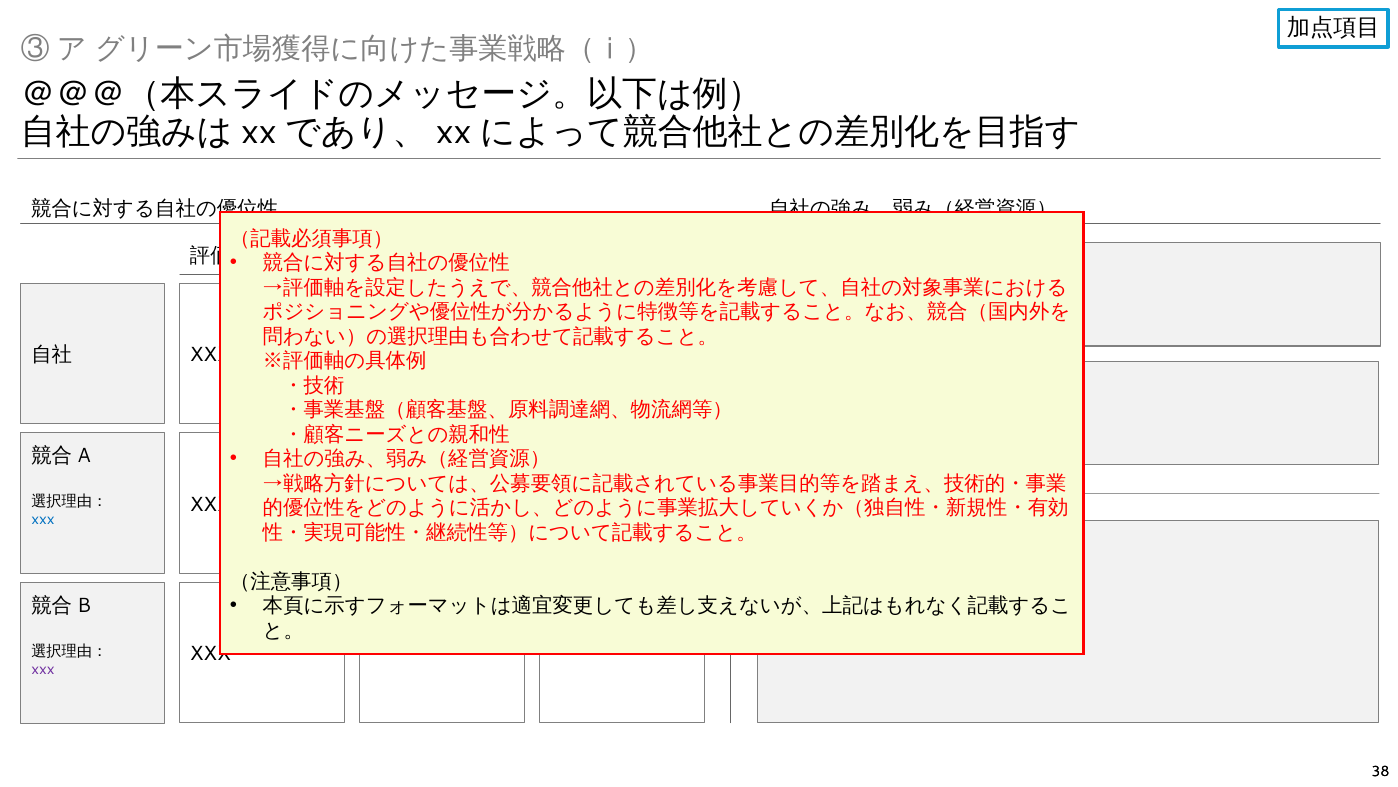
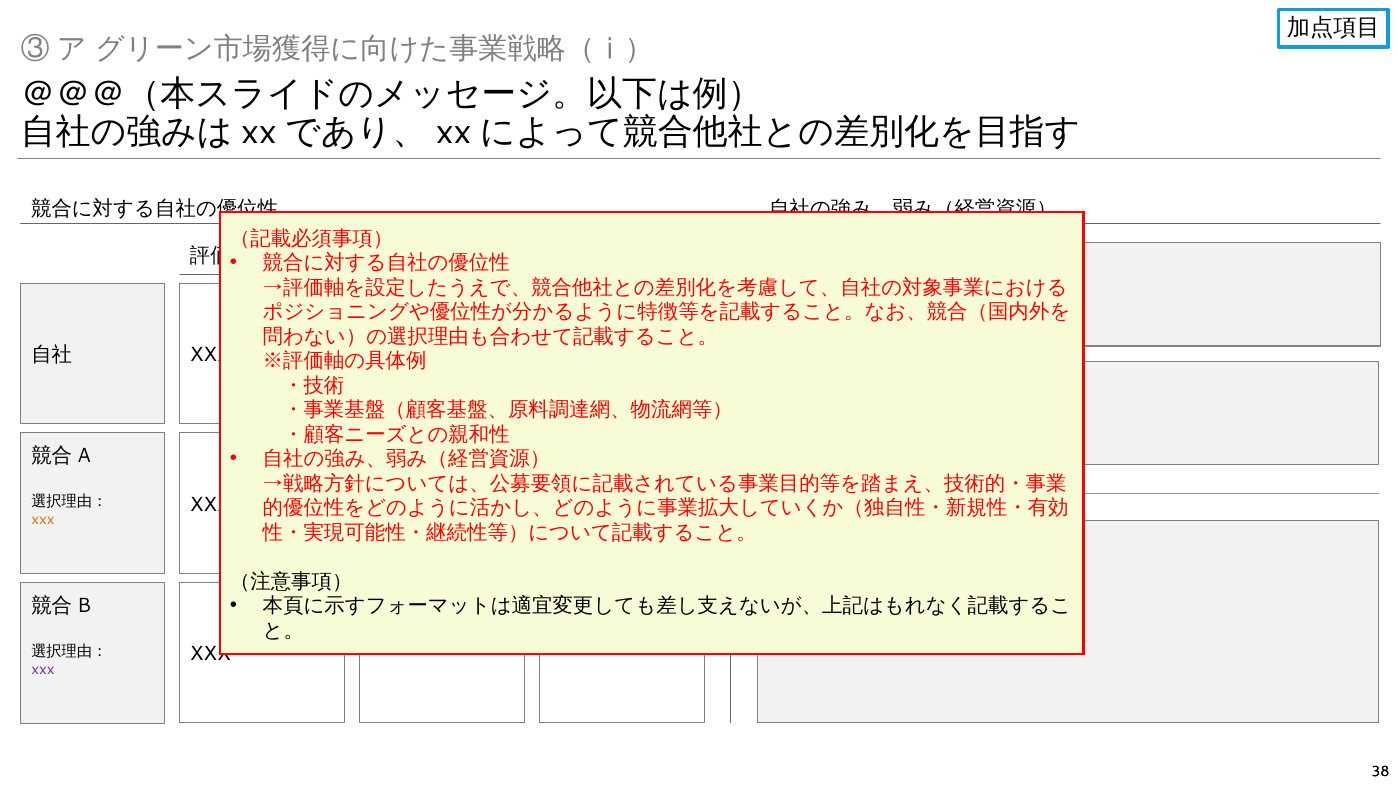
xxx colour: blue -> orange (43, 519)
